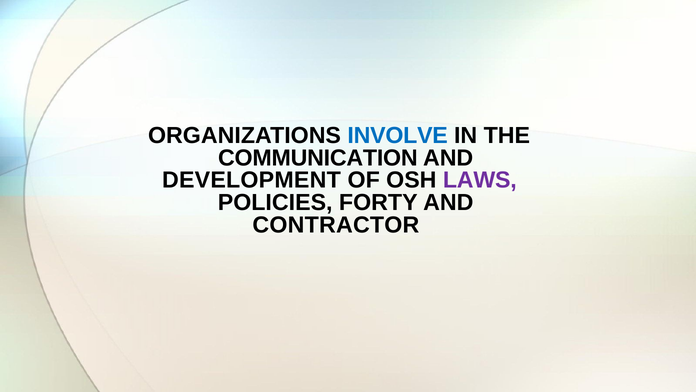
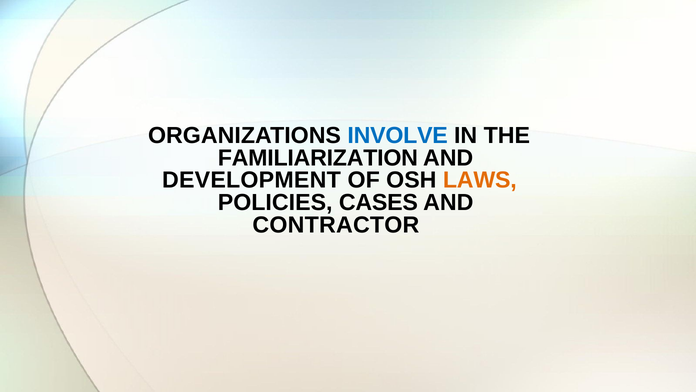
COMMUNICATION: COMMUNICATION -> FAMILIARIZATION (318, 158)
LAWS colour: purple -> orange (480, 180)
FORTY: FORTY -> CASES (378, 202)
